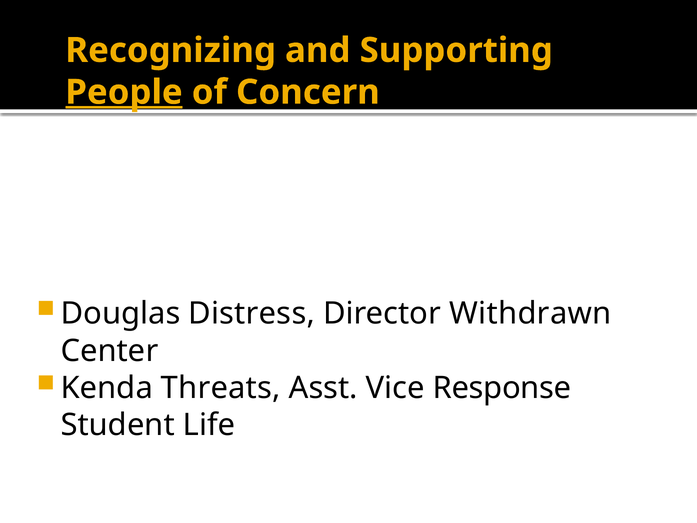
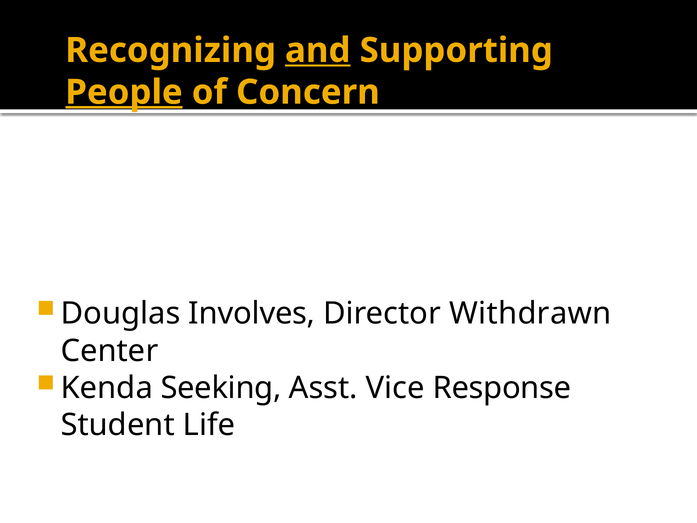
and underline: none -> present (318, 50)
Distress: Distress -> Involves (252, 313)
Threats: Threats -> Seeking (221, 388)
